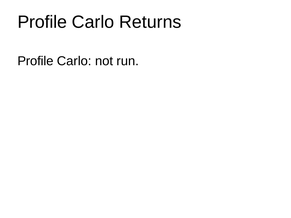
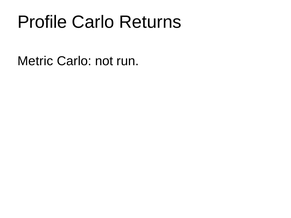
Profile: Profile -> Metric (35, 61)
